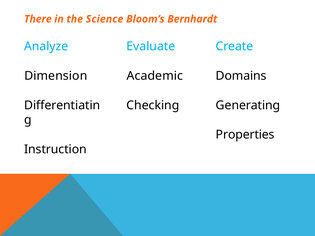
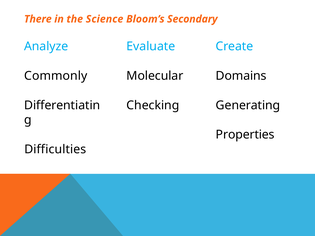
Bernhardt: Bernhardt -> Secondary (192, 19)
Dimension: Dimension -> Commonly (56, 76)
Academic: Academic -> Molecular (155, 76)
Instruction: Instruction -> Difficulties (55, 149)
